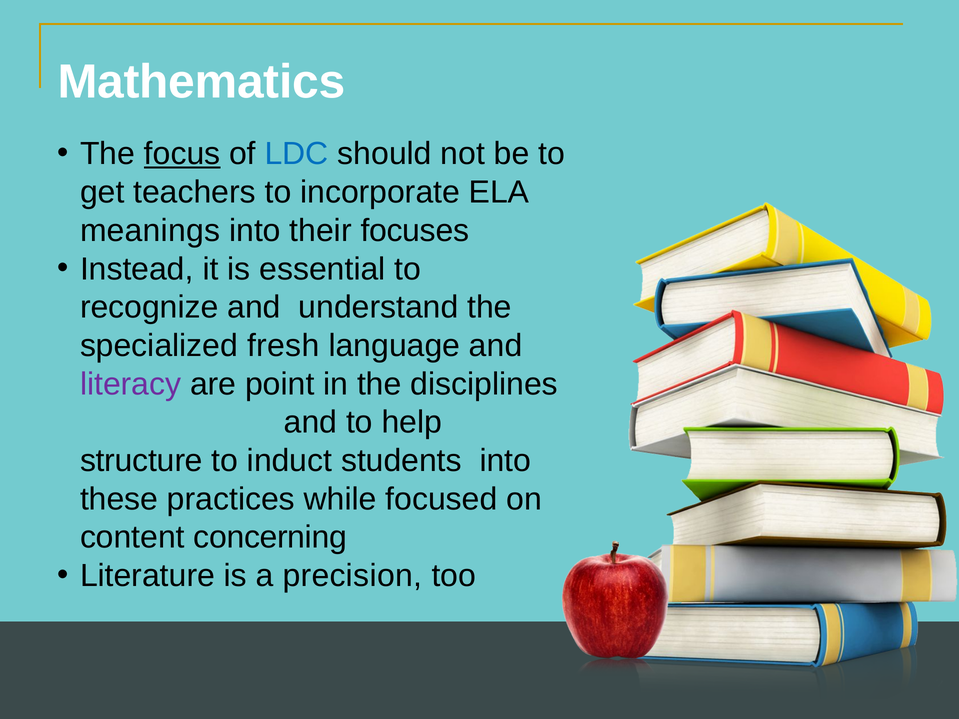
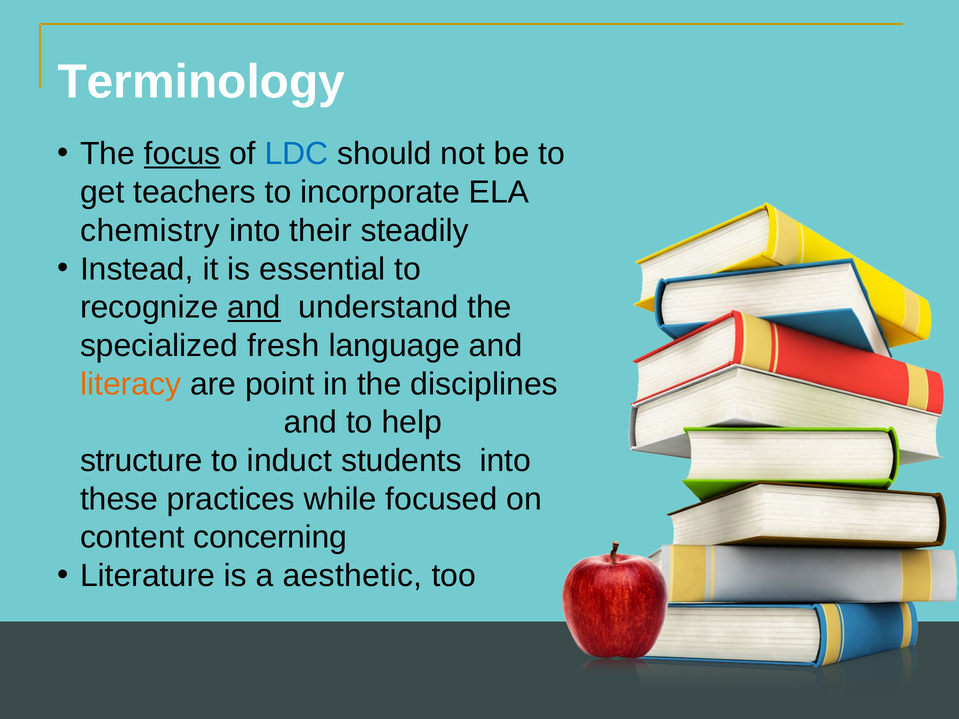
Mathematics: Mathematics -> Terminology (201, 82)
meanings: meanings -> chemistry (150, 231)
focuses: focuses -> steadily (415, 231)
and underline: none -> present (254, 307)
literacy colour: purple -> orange (131, 384)
precision: precision -> aesthetic (352, 576)
